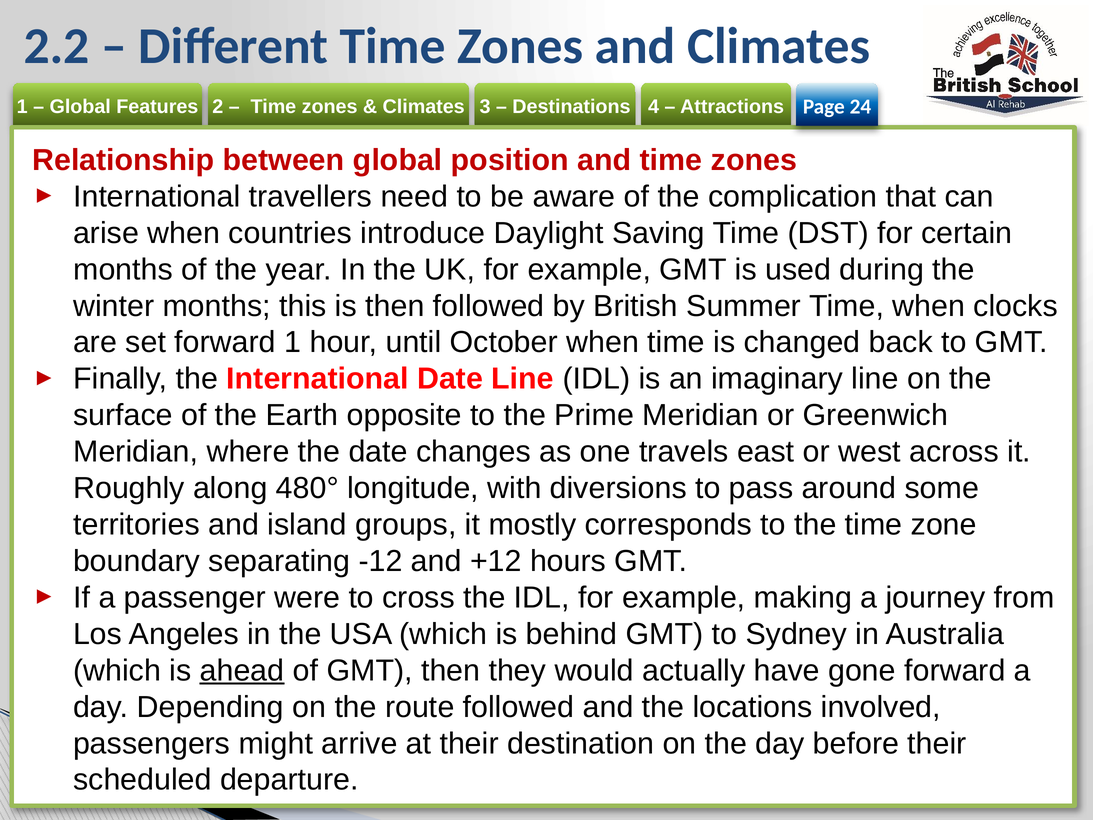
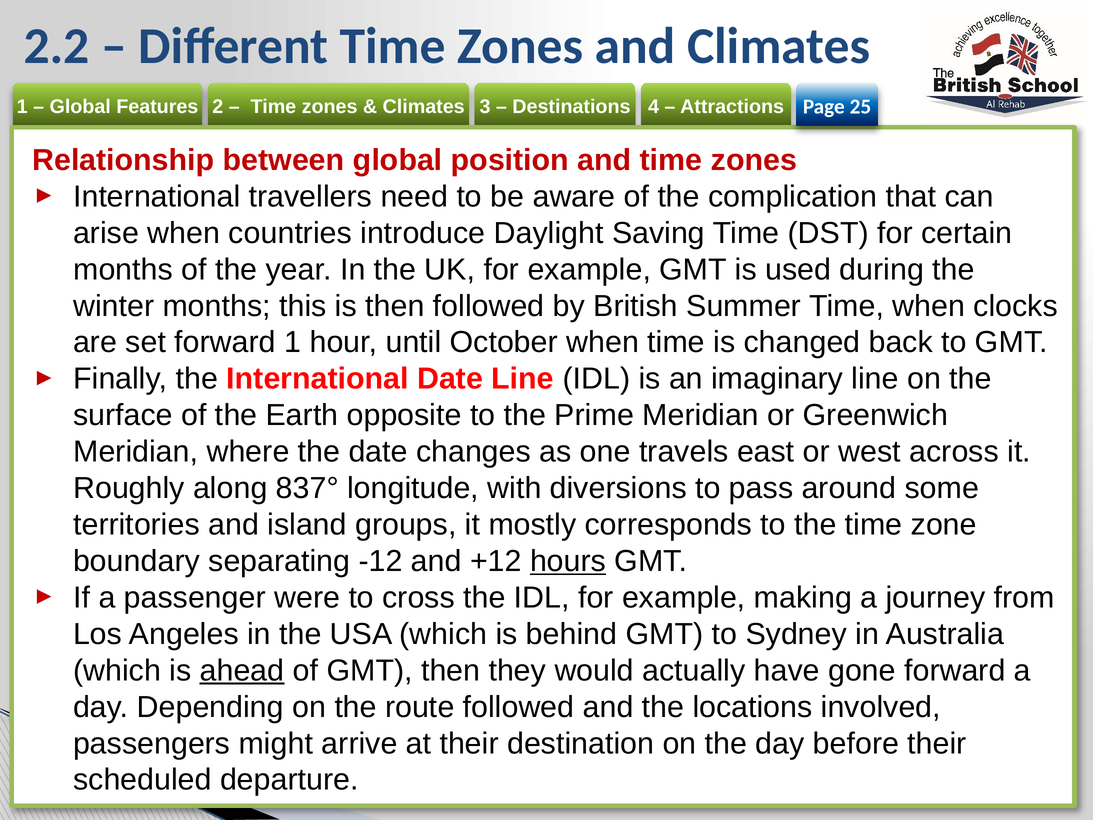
24: 24 -> 25 (860, 107)
480°: 480° -> 837° (307, 488)
hours underline: none -> present (568, 561)
